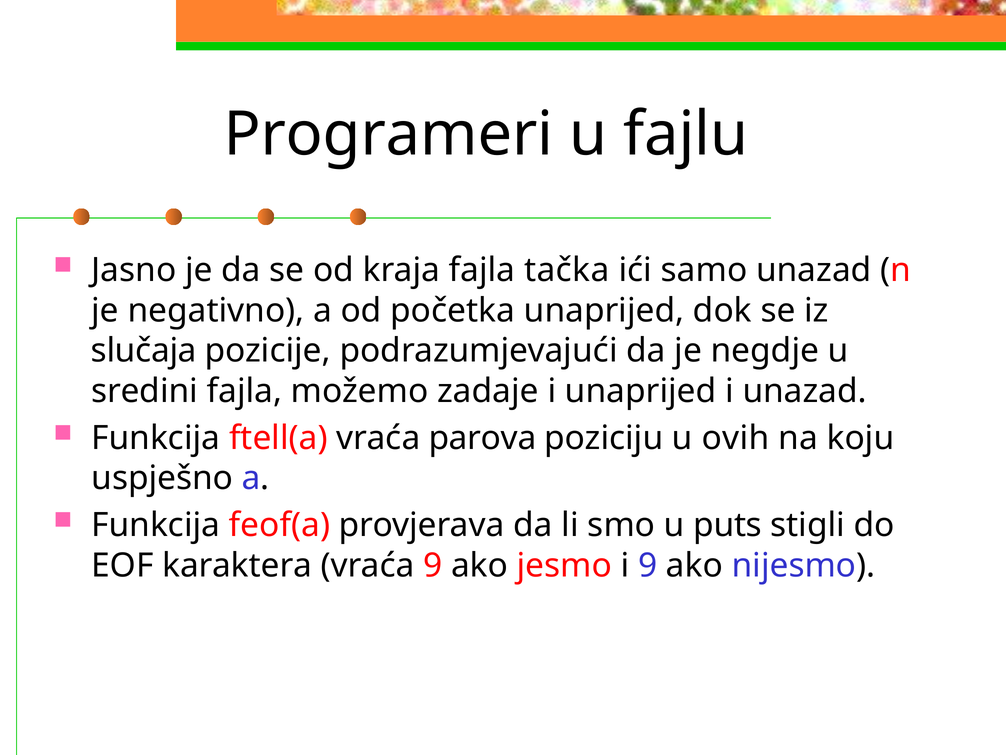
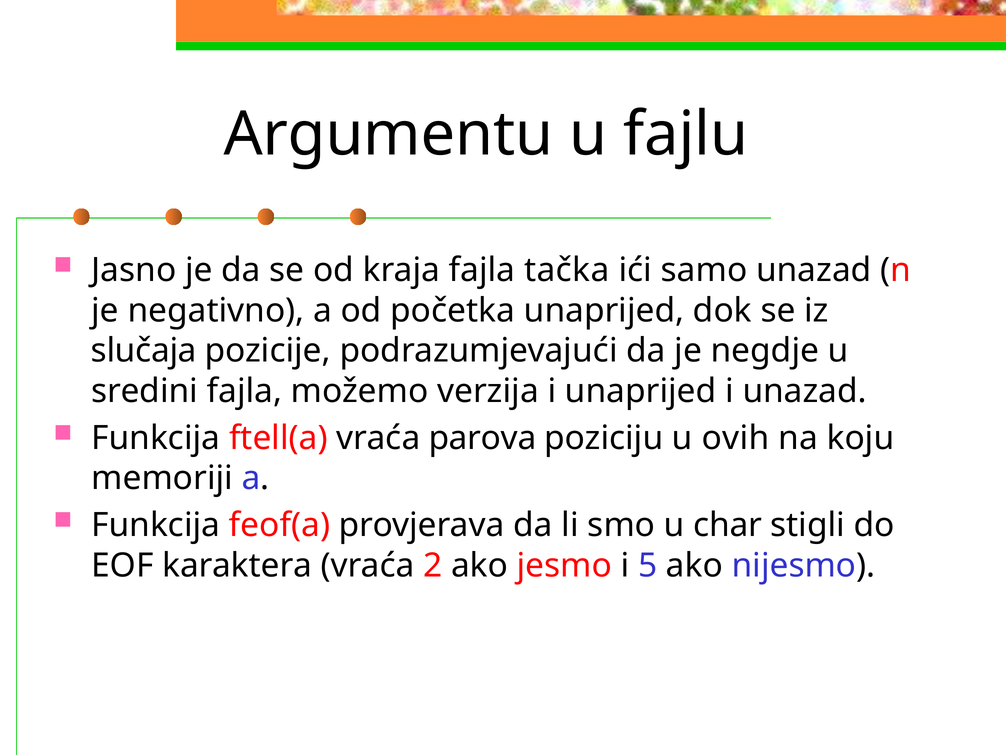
Programeri: Programeri -> Argumentu (388, 134)
zadaje: zadaje -> verzija (488, 391)
uspješno: uspješno -> memoriji (162, 478)
puts: puts -> char (728, 525)
vraća 9: 9 -> 2 (433, 565)
i 9: 9 -> 5 (648, 565)
